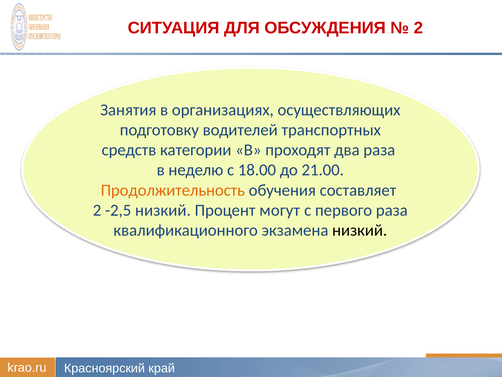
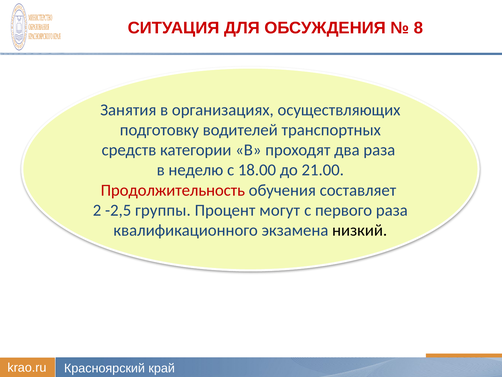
2: 2 -> 8 (418, 28)
Продолжительность colour: orange -> red (173, 190)
-2,5 низкий: низкий -> группы (163, 210)
